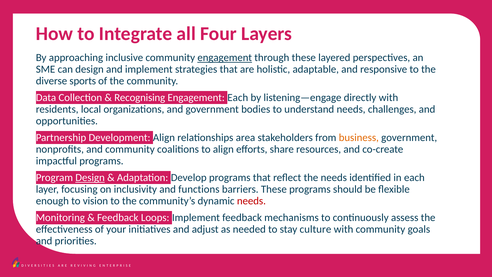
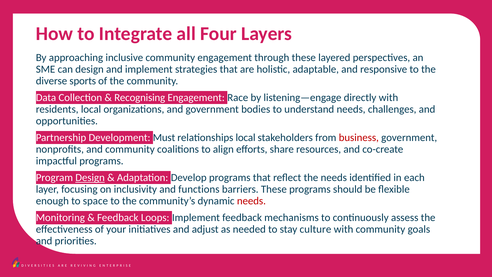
engagement underline: present -> none (225, 58)
Engagement Each: Each -> Race (238, 98)
Development Align: Align -> Must (164, 138)
relationships area: area -> local (246, 138)
business colour: orange -> red (359, 138)
vision: vision -> space (95, 201)
